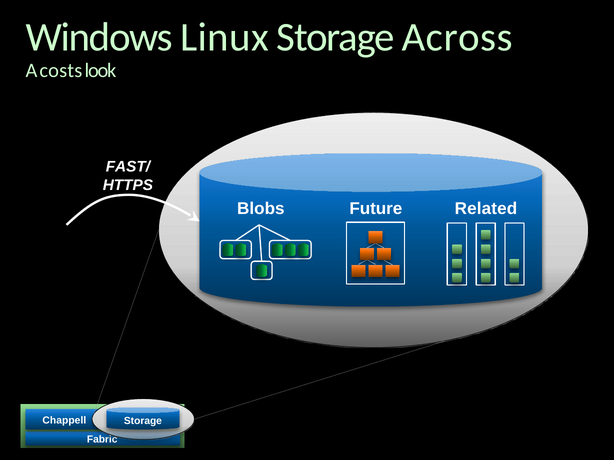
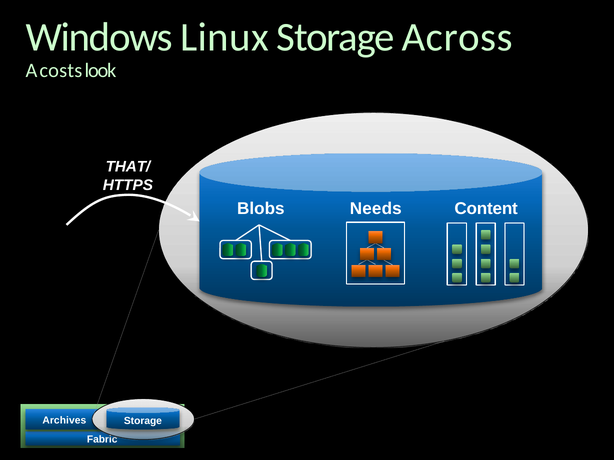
FAST/: FAST/ -> THAT/ (128, 167)
Future: Future -> Needs (376, 209)
Related: Related -> Content (486, 209)
Chappell: Chappell -> Archives (64, 421)
